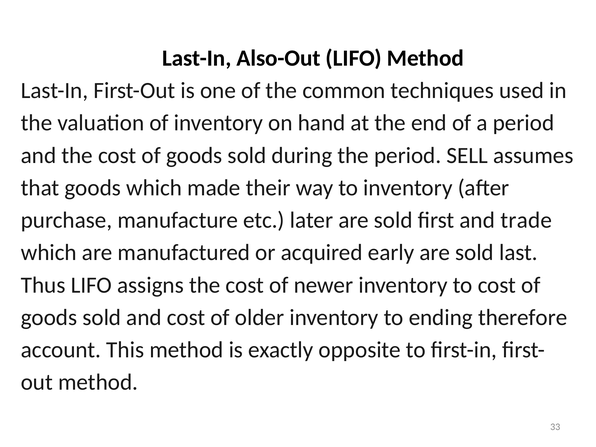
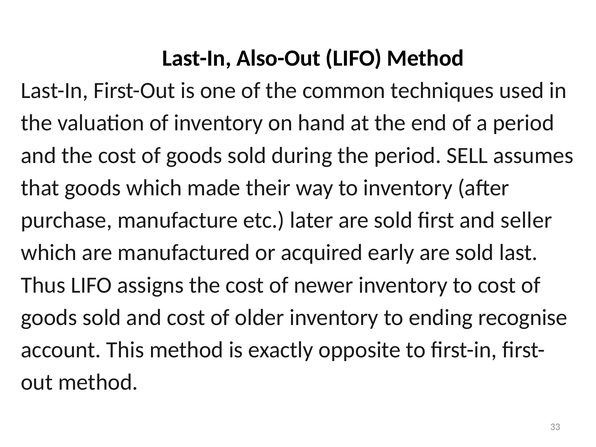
trade: trade -> seller (526, 220)
therefore: therefore -> recognise (523, 317)
